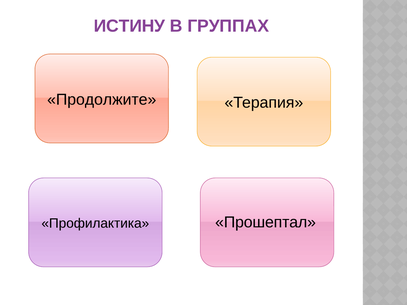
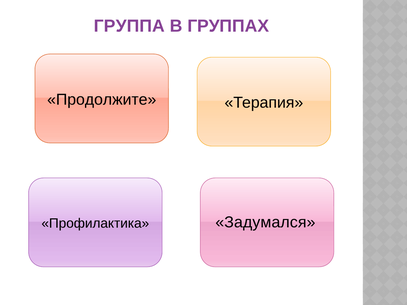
ИСТИНУ: ИСТИНУ -> ГРУППА (129, 26)
Прошептал: Прошептал -> Задумался (265, 222)
